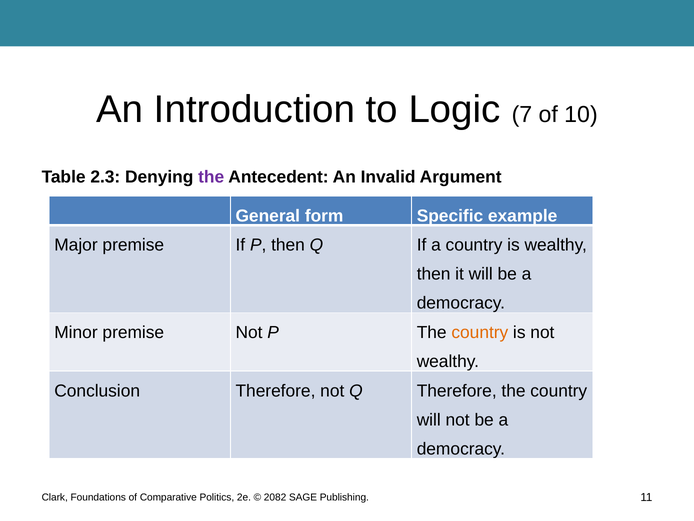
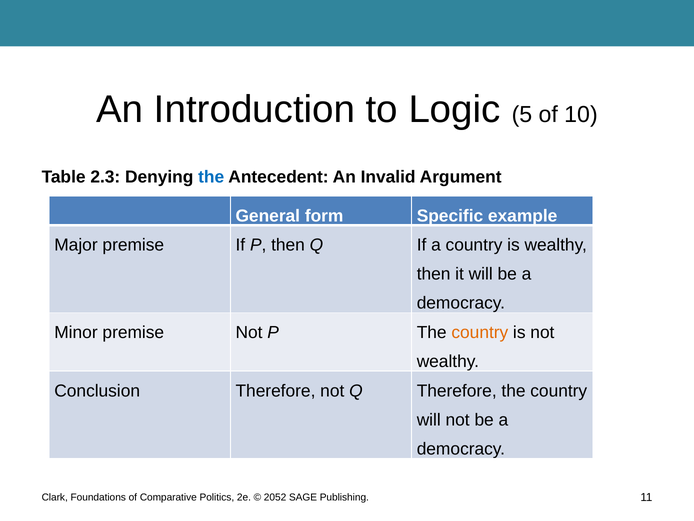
7: 7 -> 5 (522, 115)
the colour: purple -> blue (211, 177)
2082: 2082 -> 2052 (275, 497)
